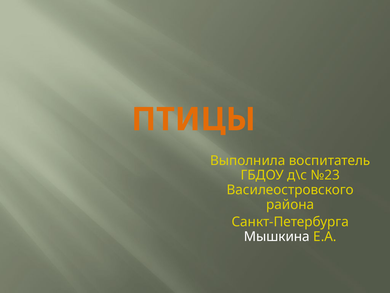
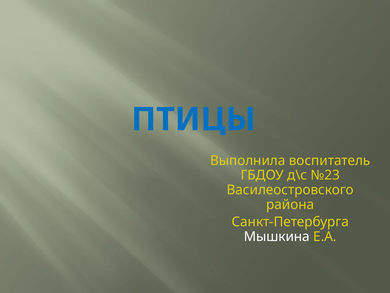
ПТИЦЫ colour: orange -> blue (193, 119)
